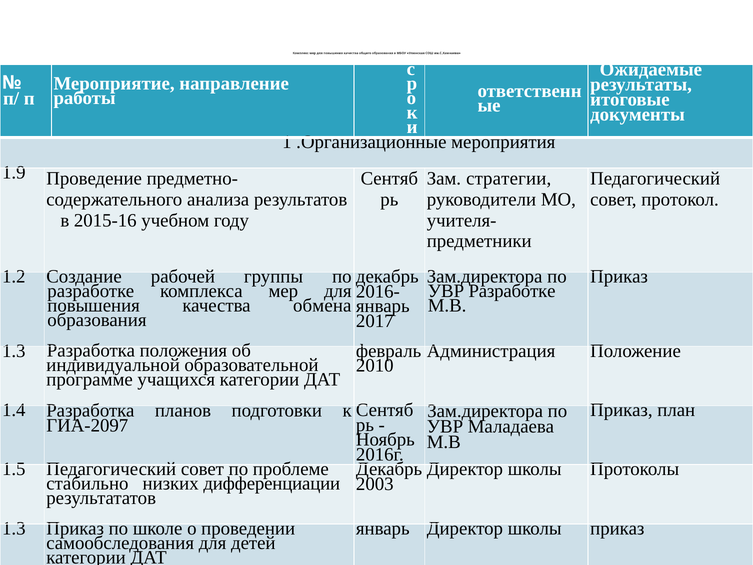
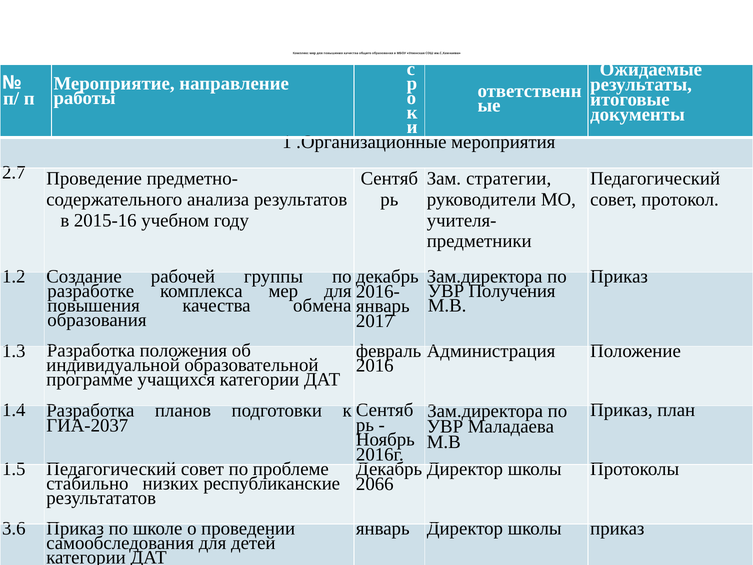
1.9: 1.9 -> 2.7 (14, 172)
УВР Разработке: Разработке -> Получения (512, 291)
2010: 2010 -> 2016 (375, 365)
ГИА-2097: ГИА-2097 -> ГИА-2037 (87, 425)
дифференциации: дифференциации -> республиканские (272, 483)
2003: 2003 -> 2066 (375, 484)
1.3: 1.3 -> 3.6 (14, 528)
